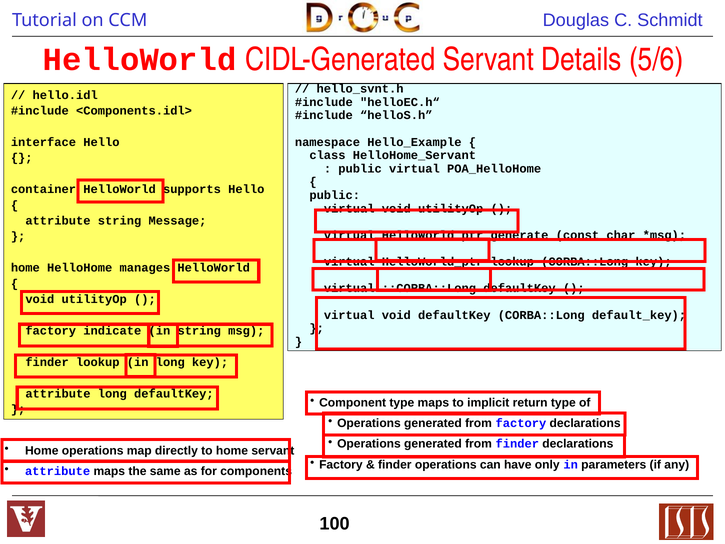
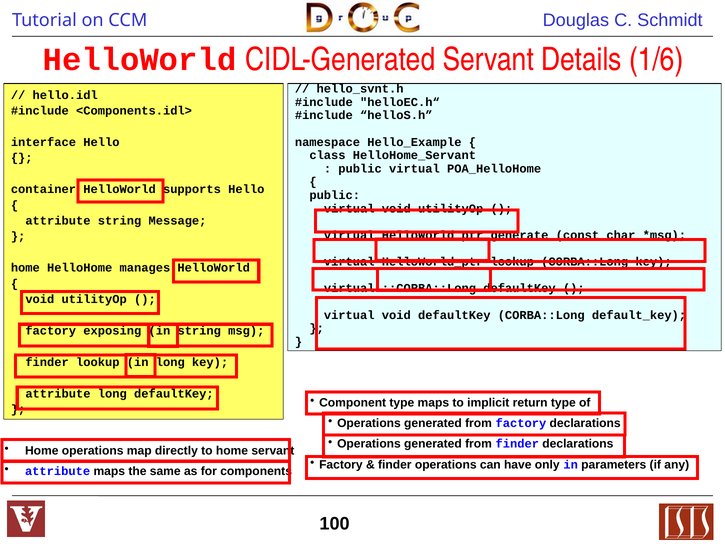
5/6: 5/6 -> 1/6 (656, 60)
indicate: indicate -> exposing (112, 331)
